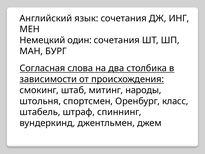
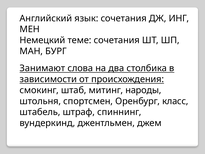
один: один -> теме (79, 40)
Согласная: Согласная -> Занимают (42, 68)
